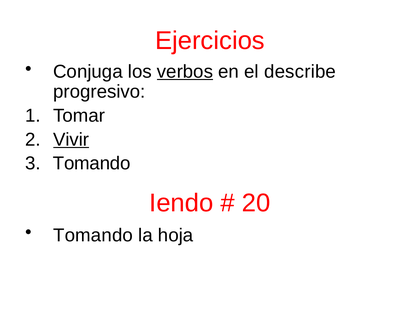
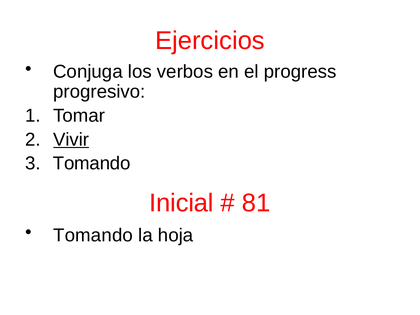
verbos underline: present -> none (185, 72)
describe: describe -> progress (300, 72)
Iendo: Iendo -> Inicial (181, 203)
20: 20 -> 81 (256, 203)
